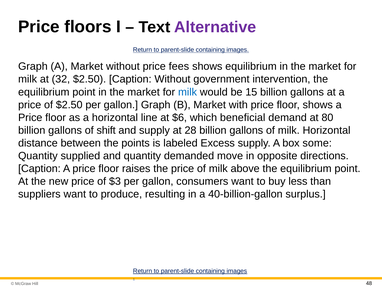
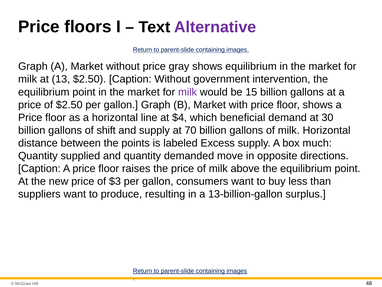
fees: fees -> gray (179, 66)
32: 32 -> 13 (61, 79)
milk colour: blue -> purple (188, 92)
$6: $6 -> $4 (180, 117)
80: 80 -> 30 (327, 117)
28: 28 -> 70 (190, 130)
some: some -> much (317, 143)
40-billion-gallon: 40-billion-gallon -> 13-billion-gallon (245, 194)
